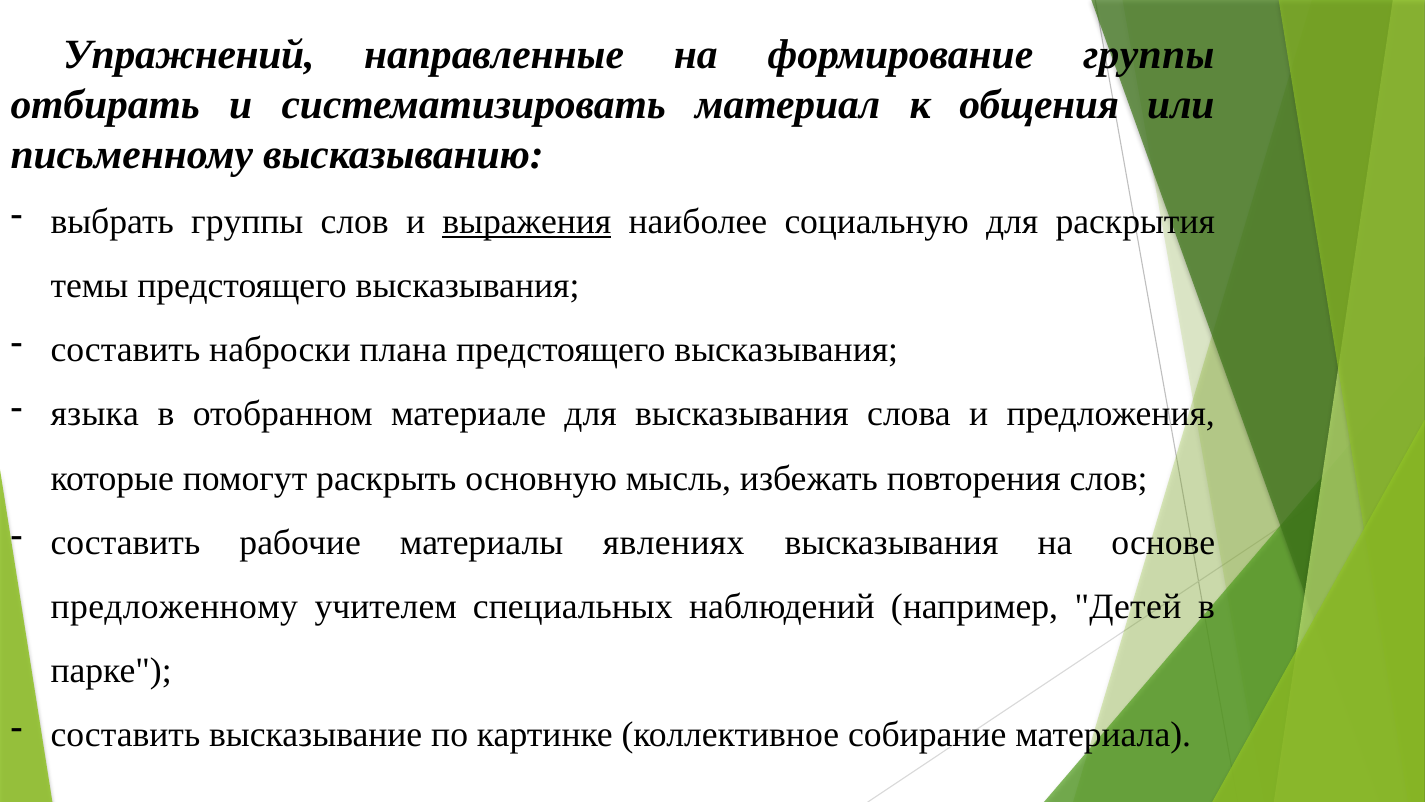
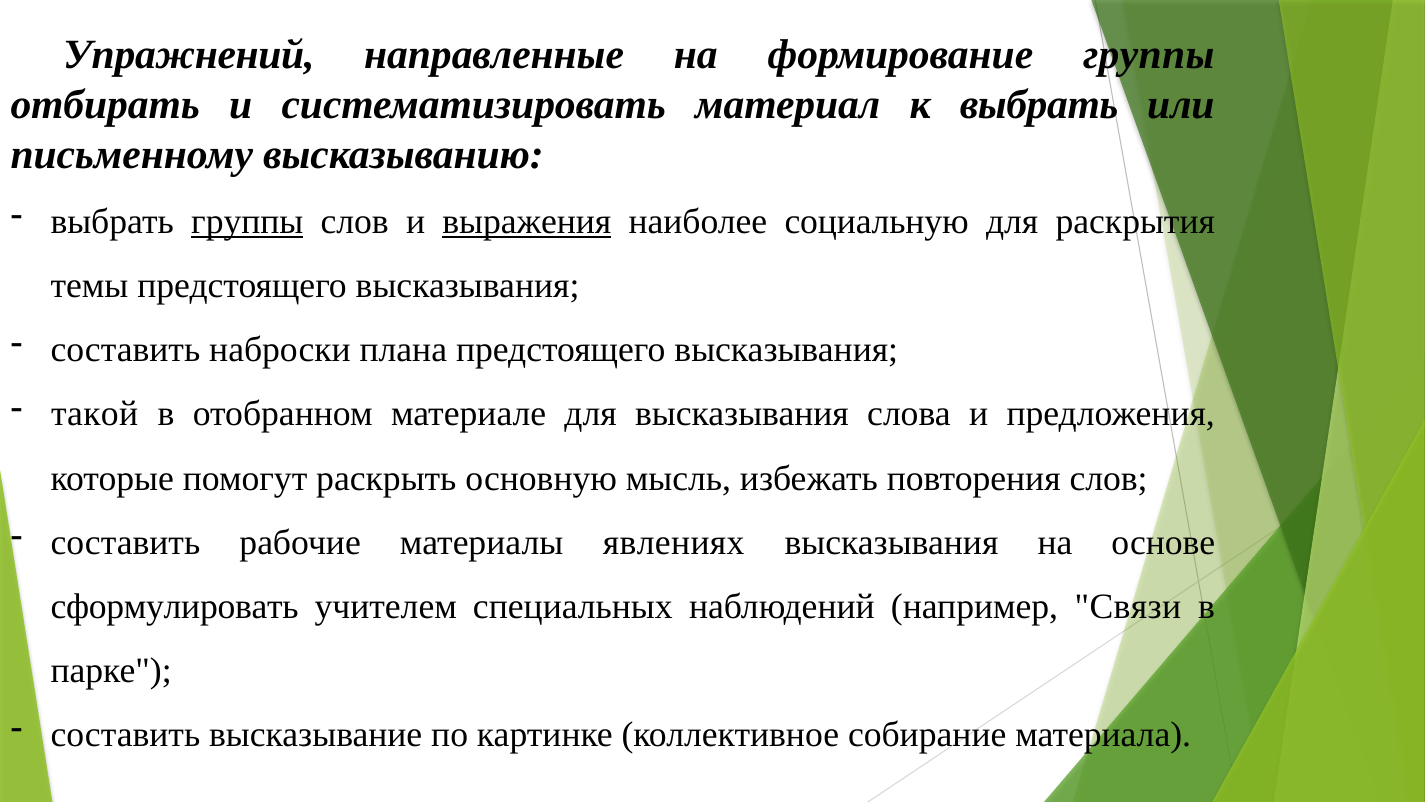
к общения: общения -> выбрать (1039, 104)
группы underline: none -> present (247, 222)
языка: языка -> такой (95, 414)
предложенному: предложенному -> сформулировать (175, 606)
Детей: Детей -> Связи (1128, 606)
